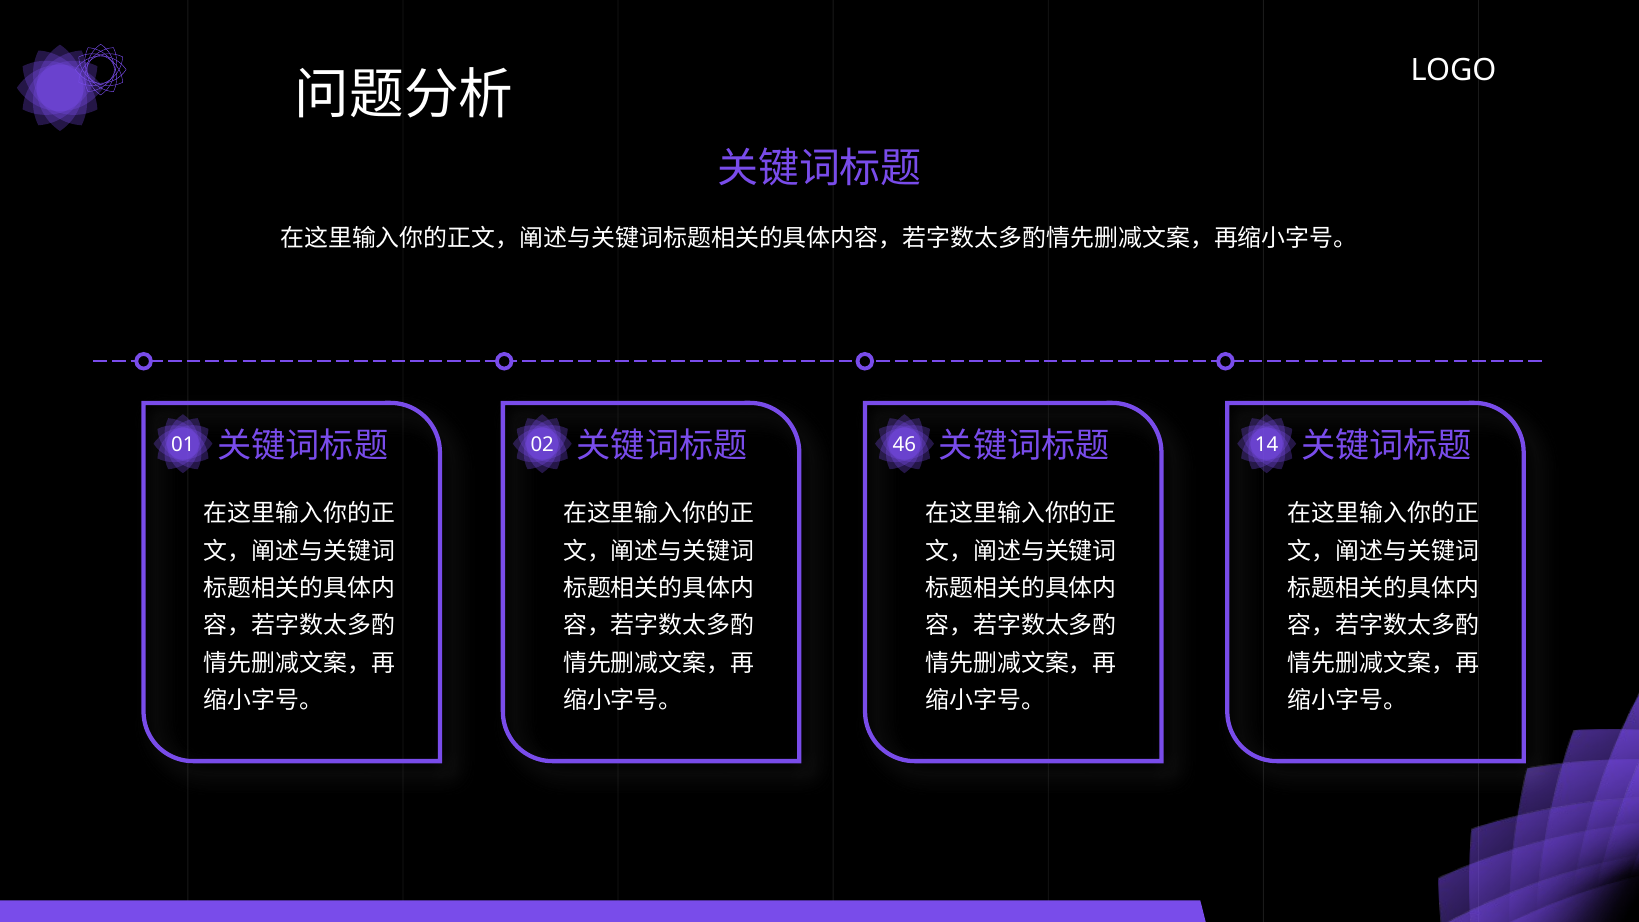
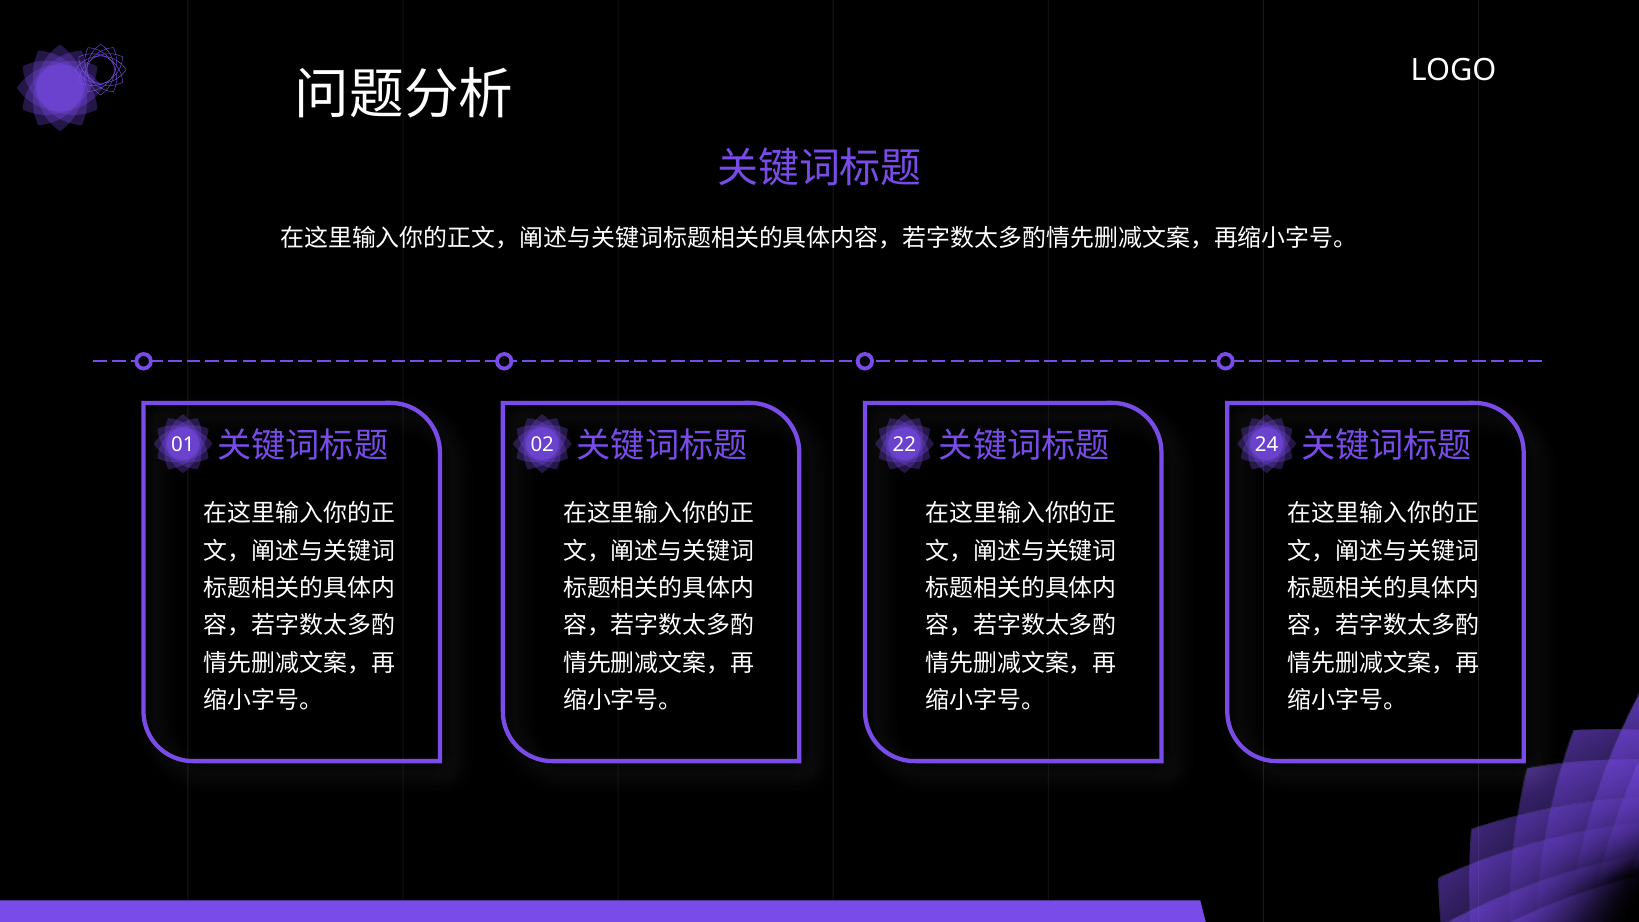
46: 46 -> 22 (904, 445)
14: 14 -> 24 (1267, 445)
